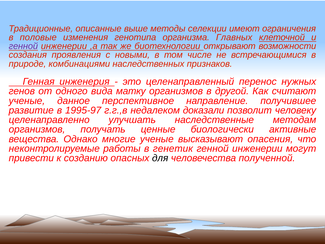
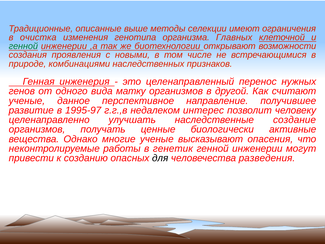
половые: половые -> очистка (38, 37)
генной colour: purple -> green (23, 46)
доказали: доказали -> интерес (203, 110)
методам: методам -> создание (295, 120)
полученной: полученной -> разведения (267, 158)
